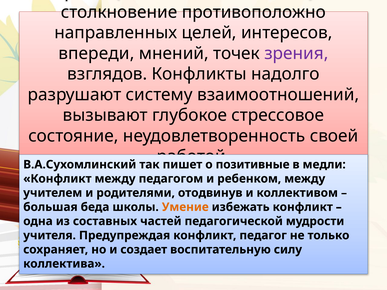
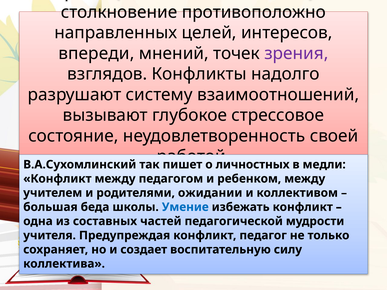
позитивные: позитивные -> личностных (253, 165)
отодвинув: отодвинув -> ожидании (210, 193)
Умение colour: orange -> blue (185, 207)
